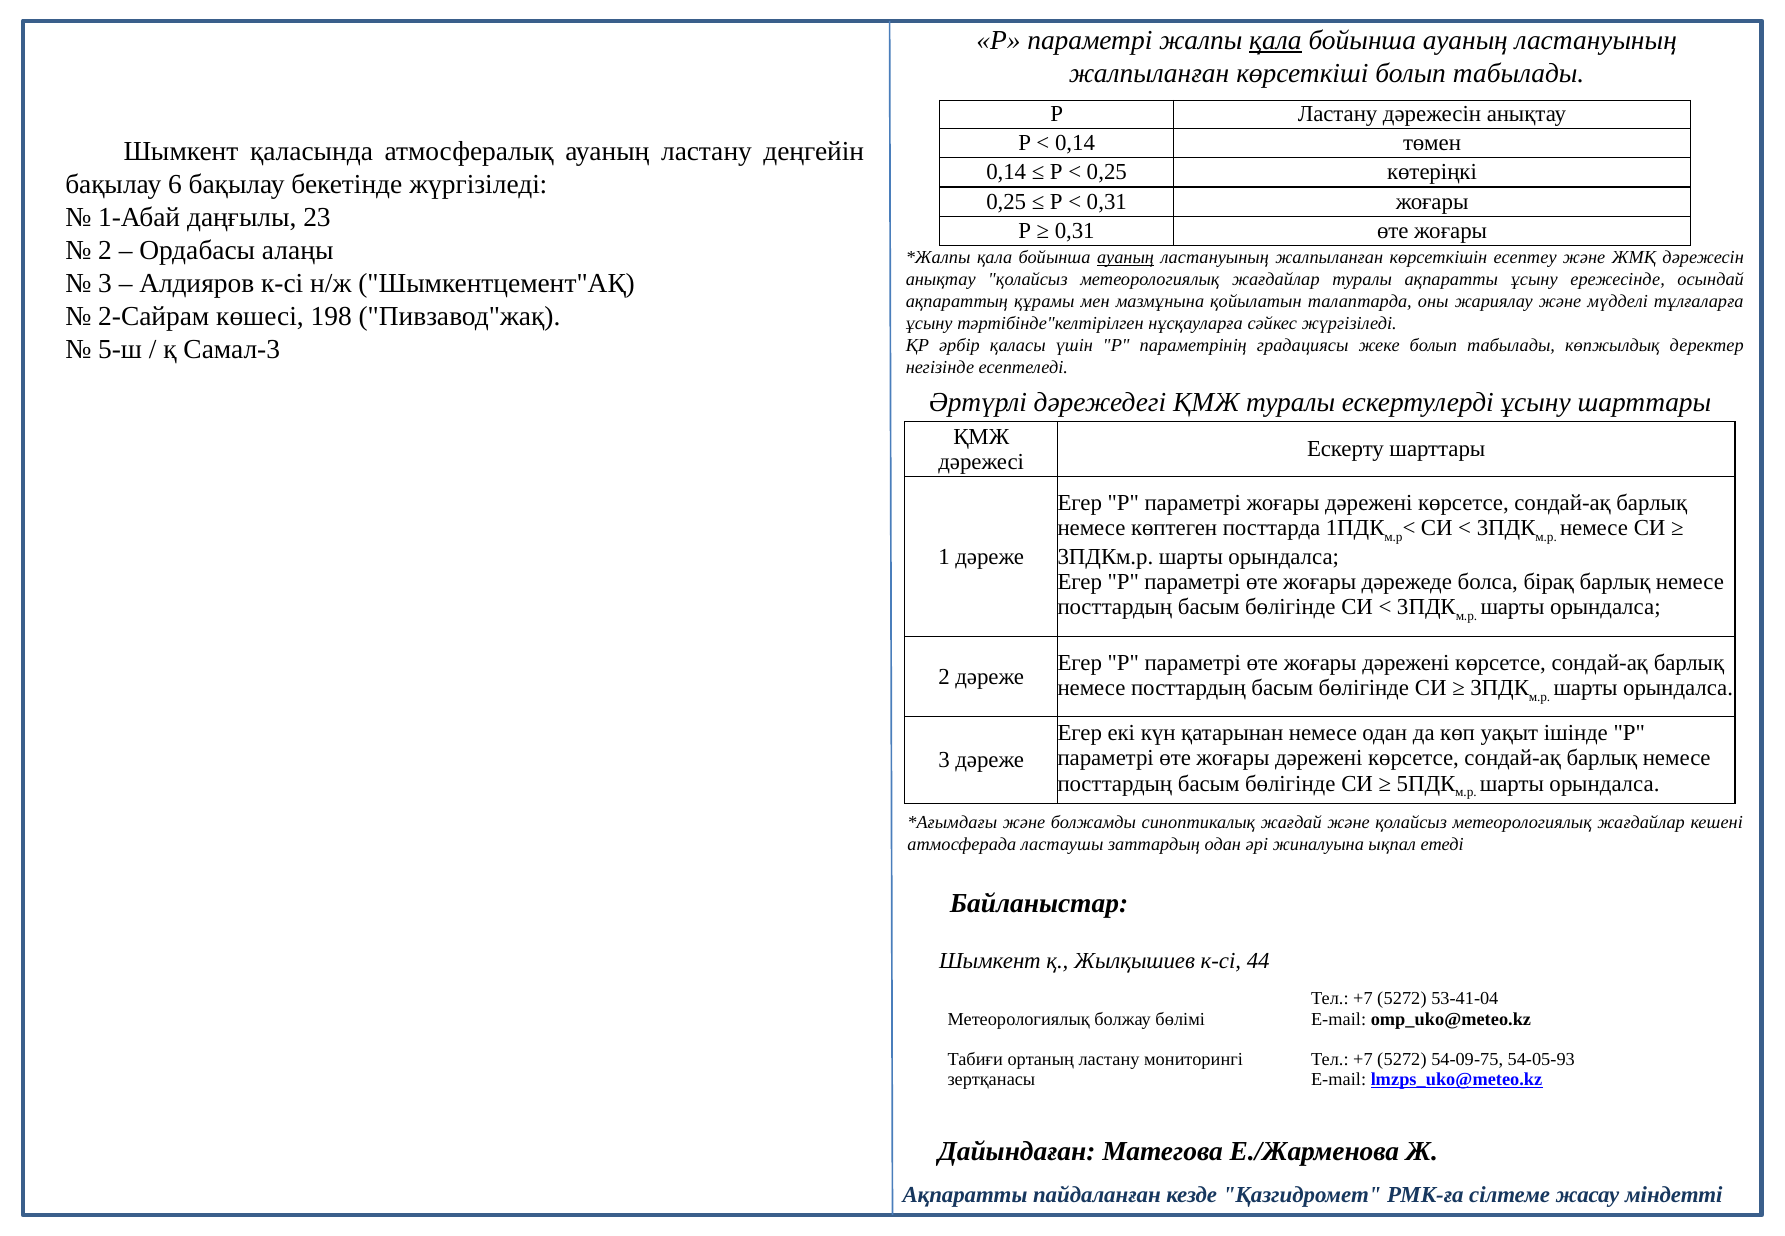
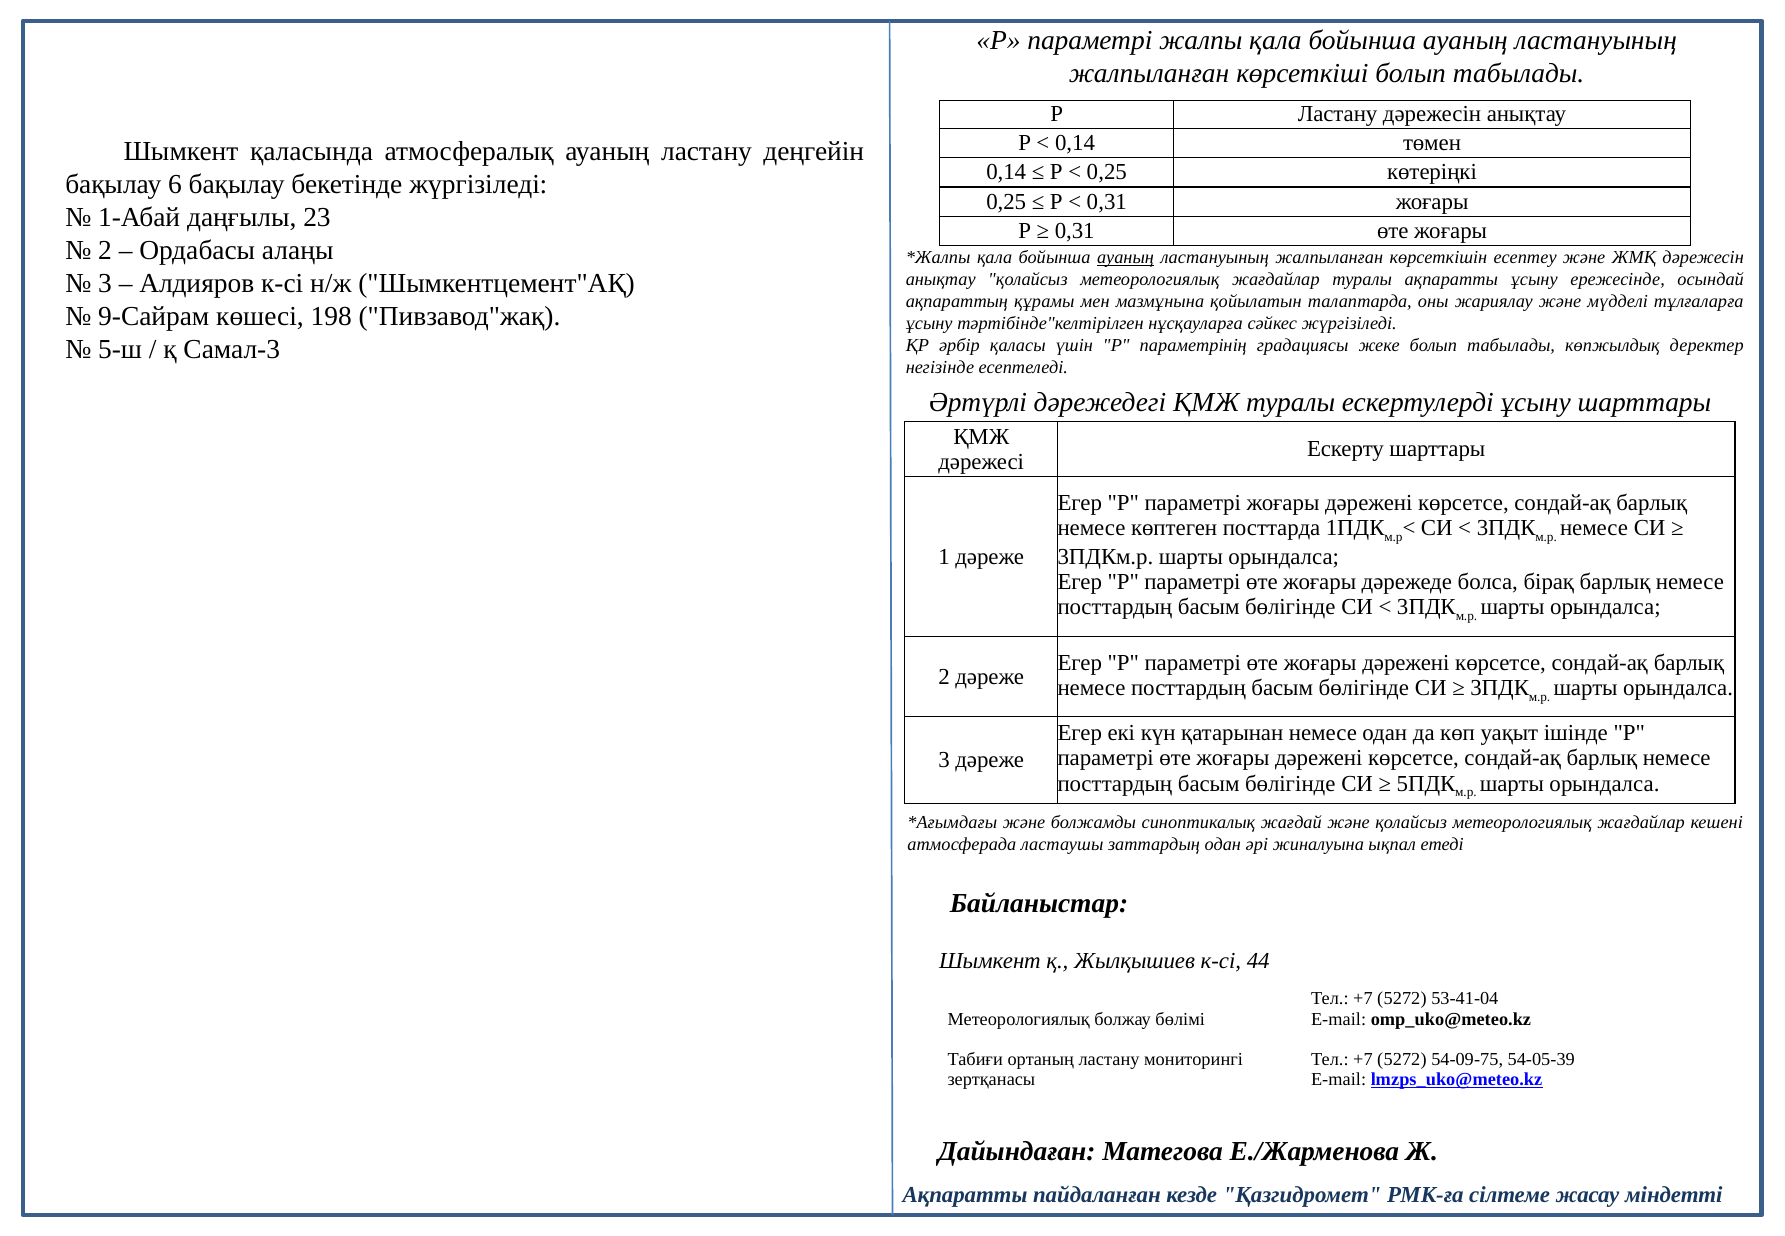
қала underline: present -> none (1275, 40)
2-Сайрам: 2-Сайрам -> 9-Сайрам (154, 316)
54-05-93: 54-05-93 -> 54-05-39 (1541, 1059)
